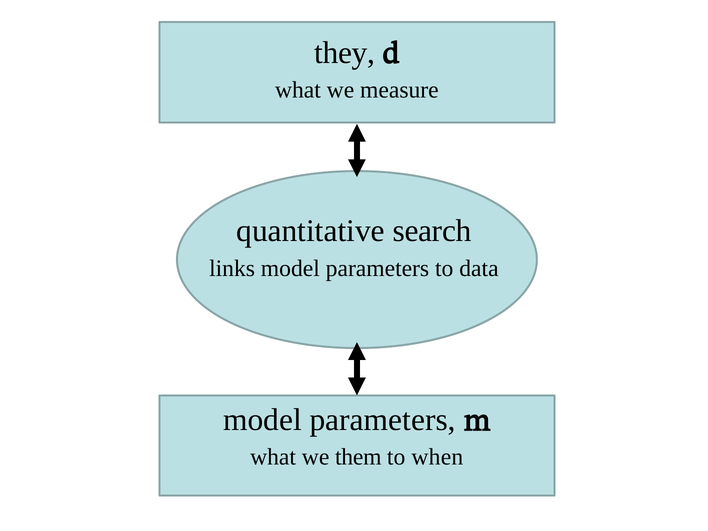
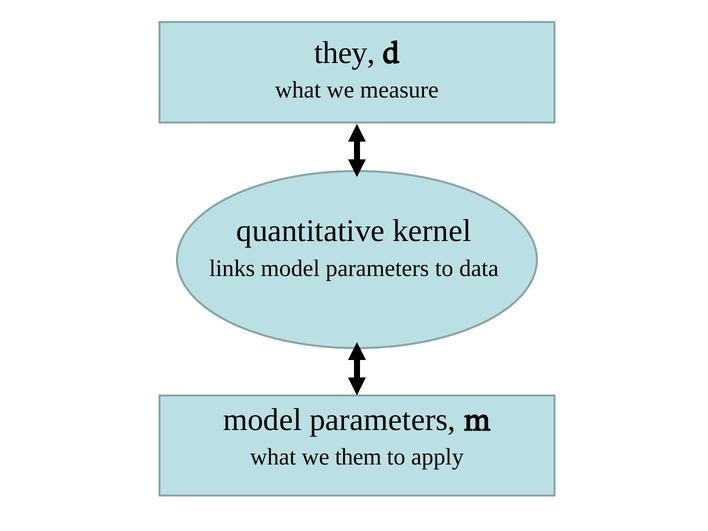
search: search -> kernel (432, 231)
when: when -> apply (437, 457)
